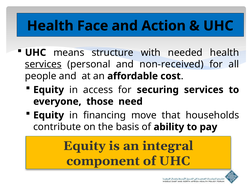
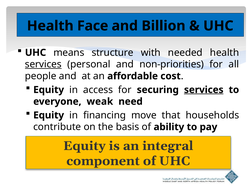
Action: Action -> Billion (164, 26)
non-received: non-received -> non-priorities (172, 64)
services underline: none -> present (204, 90)
those: those -> weak (100, 102)
